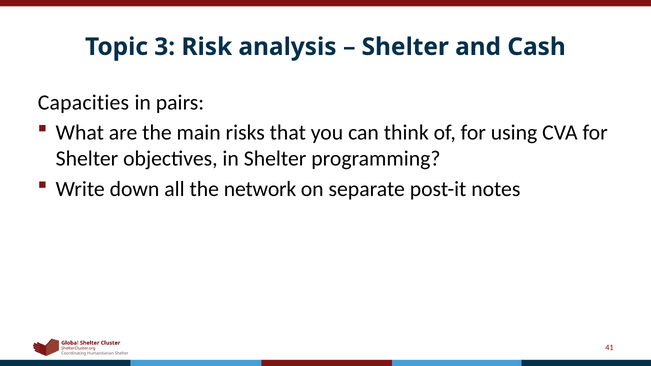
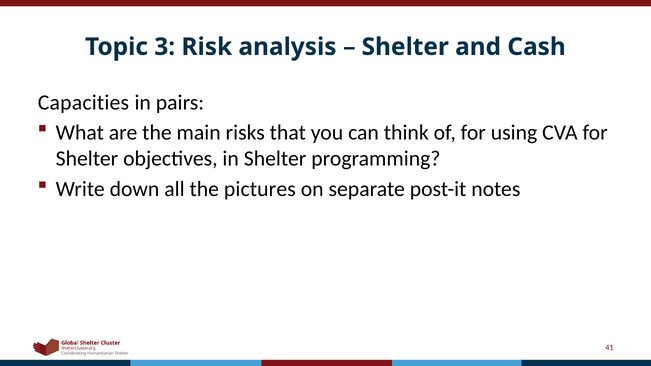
network: network -> pictures (260, 189)
